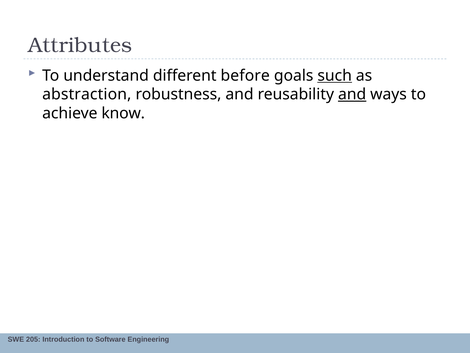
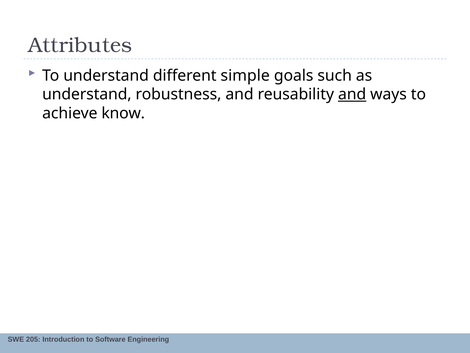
before: before -> simple (245, 75)
such underline: present -> none (335, 75)
abstraction: abstraction -> understand (87, 94)
